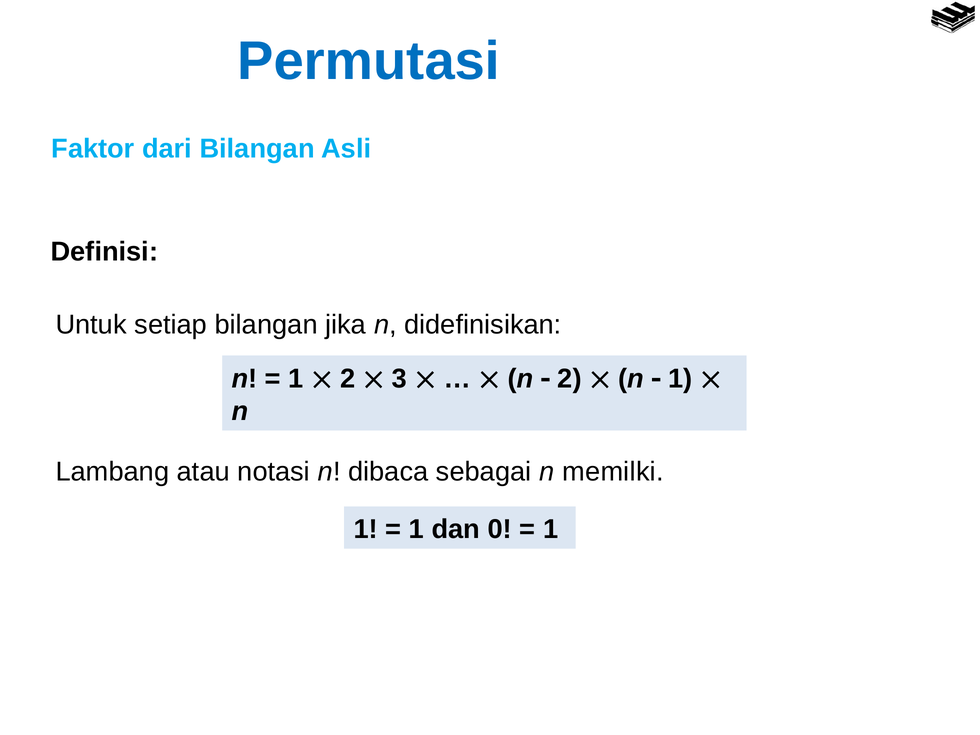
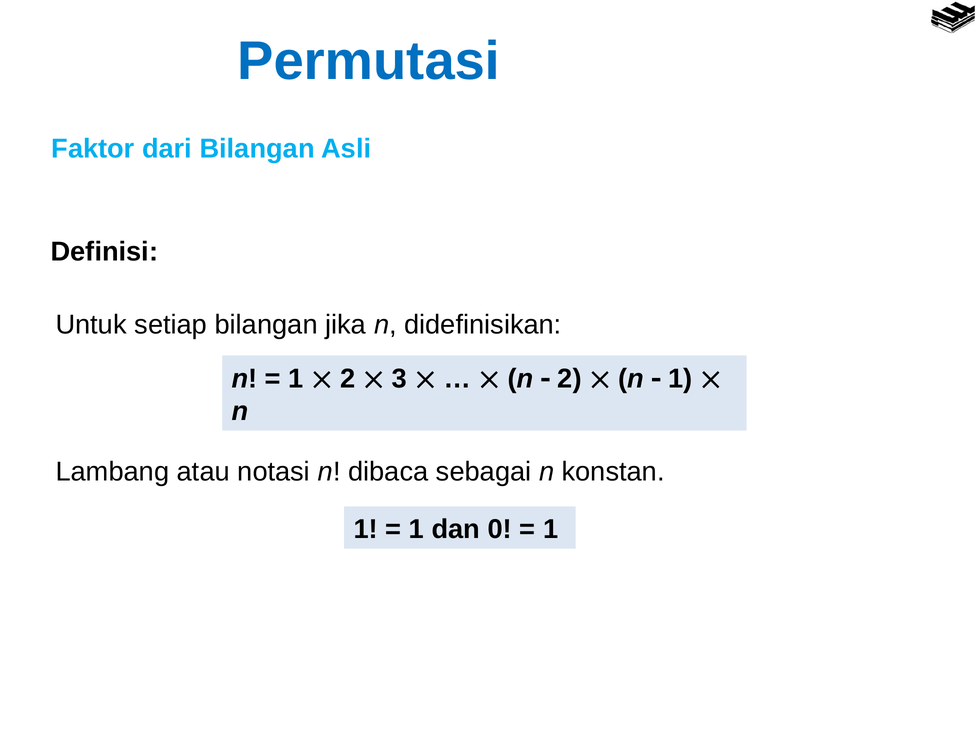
memilki: memilki -> konstan (613, 472)
